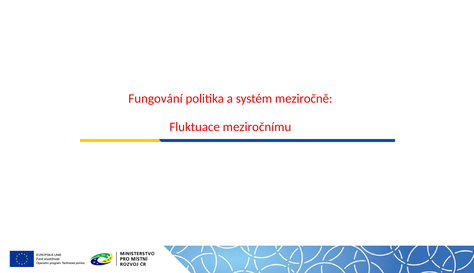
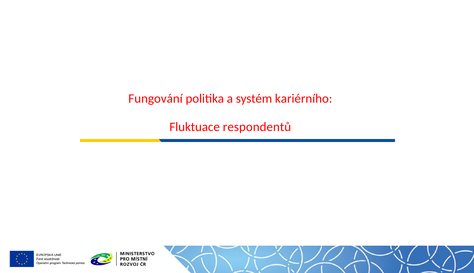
meziročně: meziročně -> kariérního (304, 99)
meziročnímu: meziročnímu -> respondentů (257, 127)
